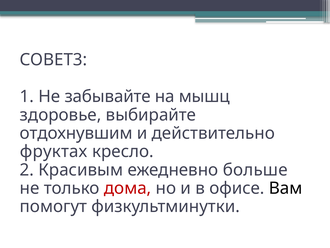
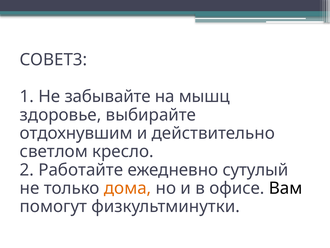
фруктах: фруктах -> светлом (54, 151)
Красивым: Красивым -> Работайте (81, 170)
больше: больше -> сутулый (255, 170)
дома colour: red -> orange (128, 188)
